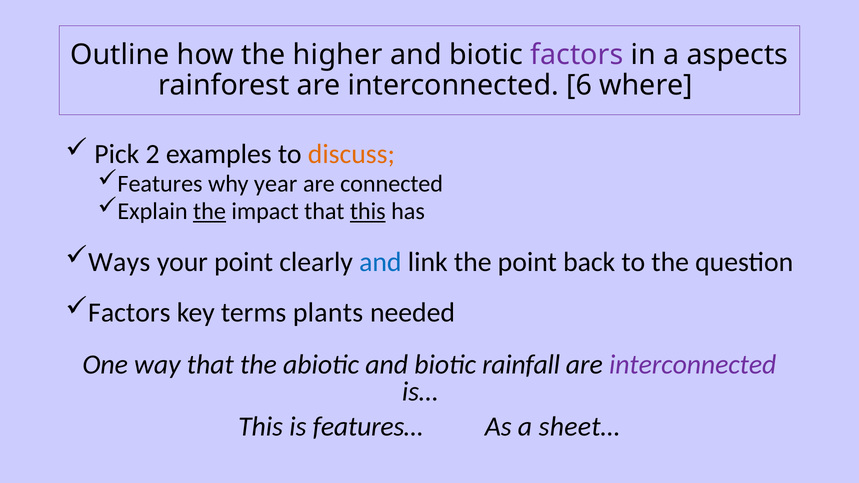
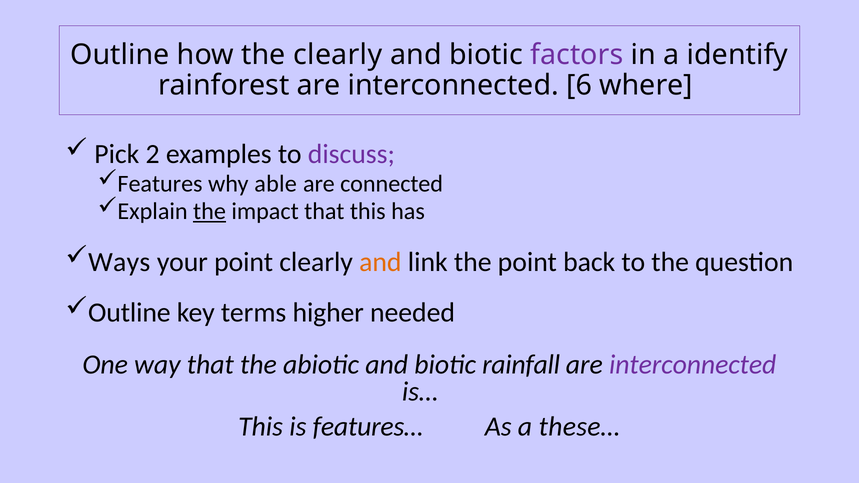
the higher: higher -> clearly (338, 55)
aspects: aspects -> identify (737, 55)
discuss colour: orange -> purple (351, 154)
year: year -> able (276, 184)
this underline: present -> none (368, 211)
and colour: blue -> orange (380, 262)
Factors: Factors -> Outline (129, 313)
plants: plants -> higher (328, 313)
sheet…: sheet… -> these… (579, 427)
